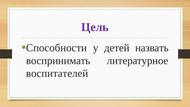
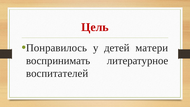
Цель colour: purple -> red (95, 27)
Способности: Способности -> Понравилось (57, 48)
назвать: назвать -> матери (152, 48)
